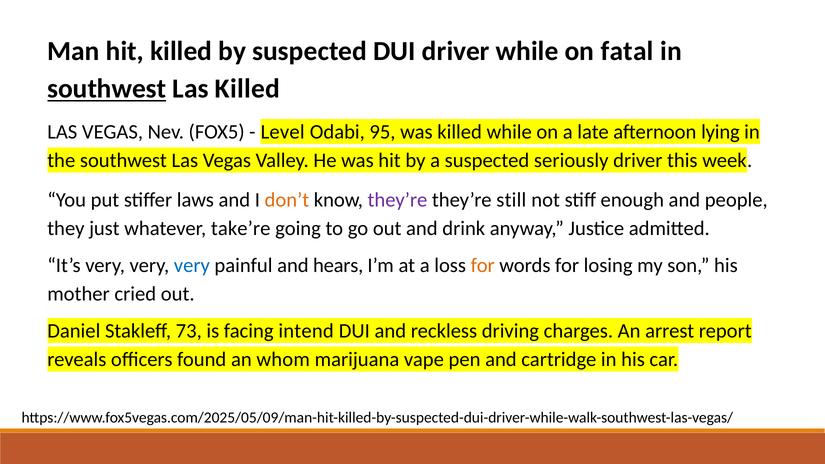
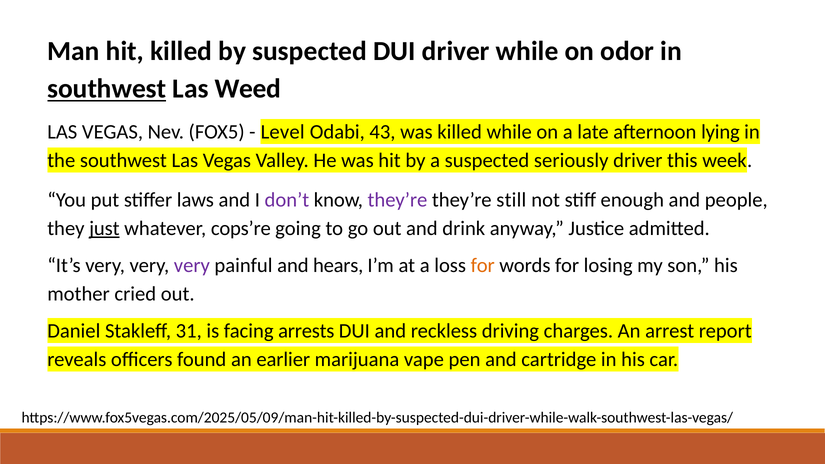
fatal: fatal -> odor (627, 51)
Las Killed: Killed -> Weed (248, 89)
95: 95 -> 43 (382, 132)
don’t colour: orange -> purple (287, 200)
just underline: none -> present (104, 228)
take’re: take’re -> cops’re (241, 228)
very colour: blue -> purple (192, 265)
73: 73 -> 31 (189, 331)
intend: intend -> arrests (306, 331)
whom: whom -> earlier (283, 359)
